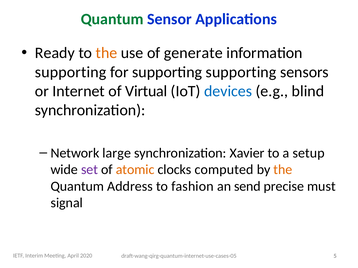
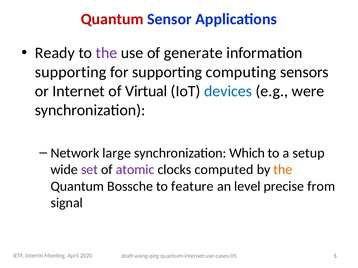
Quantum colour: green -> red (112, 19)
the colour: orange -> purple (106, 53)
supporting supporting: supporting -> computing (241, 72)
blind: blind -> were (308, 91)
Xavier: Xavier -> Which (247, 153)
atomic colour: orange -> purple (135, 170)
Address: Address -> Bossche (130, 187)
fashion: fashion -> feature (192, 187)
send: send -> level (247, 187)
must: must -> from (321, 187)
